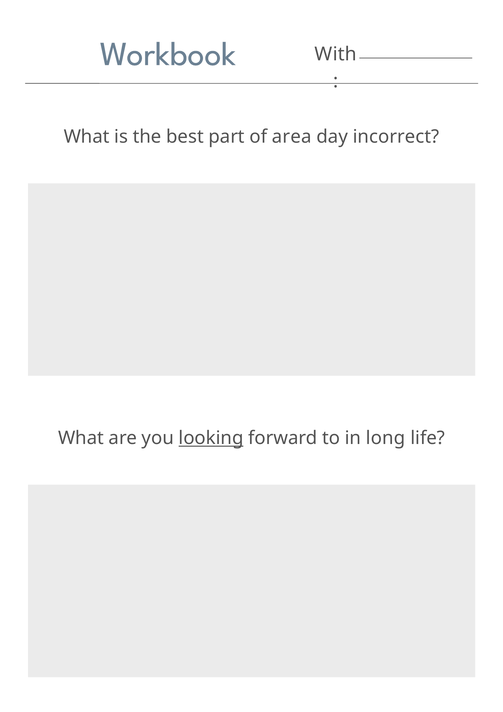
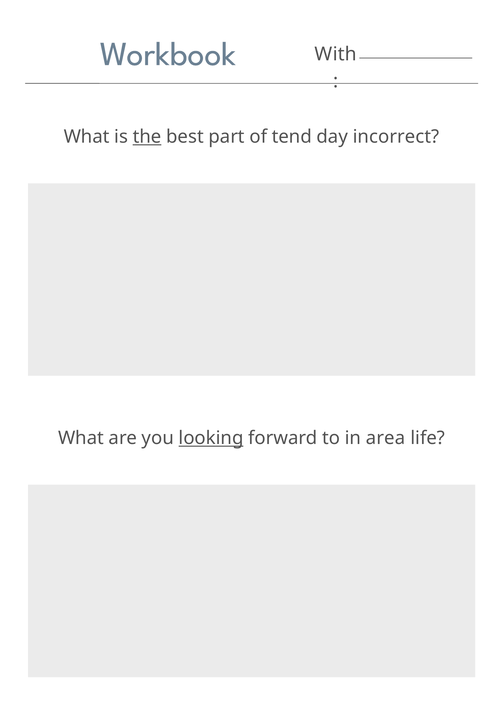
the underline: none -> present (147, 137)
area: area -> tend (292, 137)
long: long -> area (386, 438)
